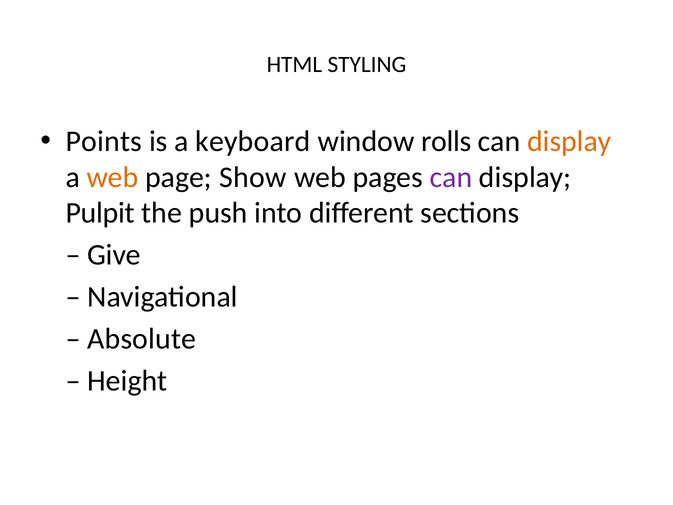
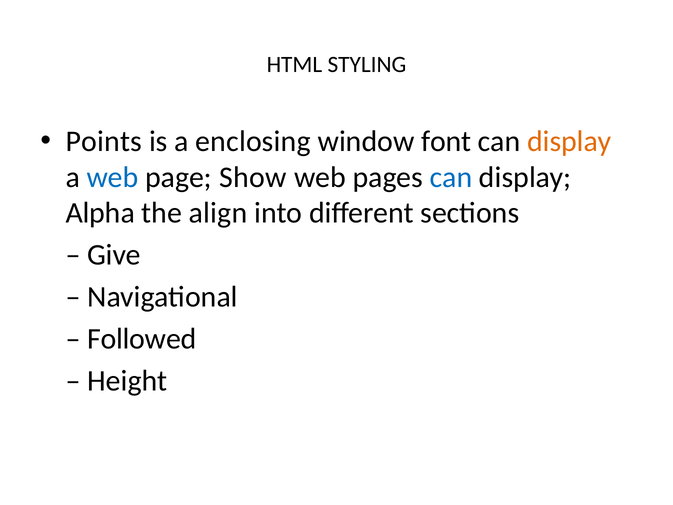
keyboard: keyboard -> enclosing (253, 141)
rolls: rolls -> font (446, 141)
web colour: orange -> blue (113, 177)
can colour: purple -> blue (451, 177)
Pulpit: Pulpit -> Alpha (100, 213)
push: push -> align (218, 213)
Absolute: Absolute -> Followed (142, 339)
